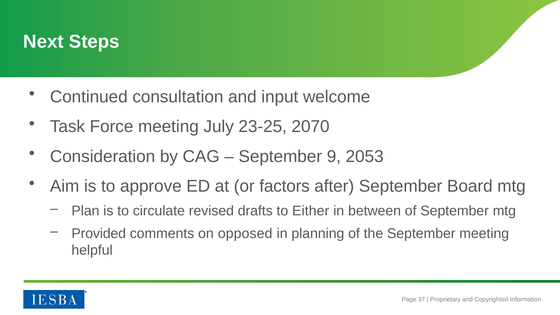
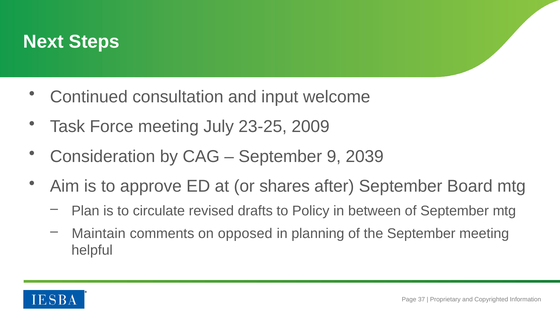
2070: 2070 -> 2009 (311, 127)
2053: 2053 -> 2039 (365, 156)
factors: factors -> shares (285, 186)
Either: Either -> Policy (311, 211)
Provided: Provided -> Maintain (99, 234)
